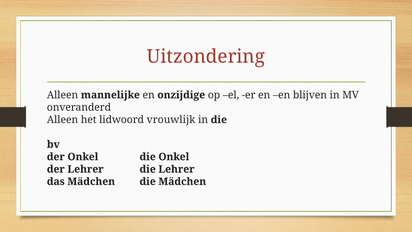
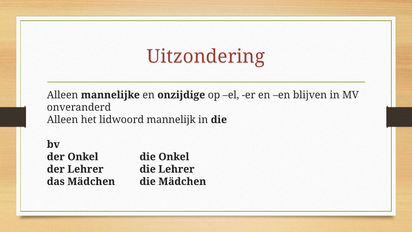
vrouwlijk: vrouwlijk -> mannelijk (171, 120)
